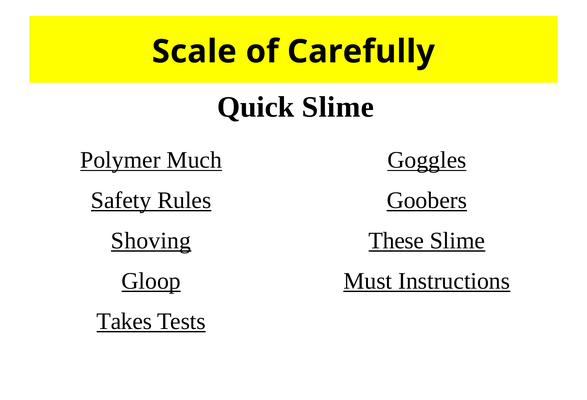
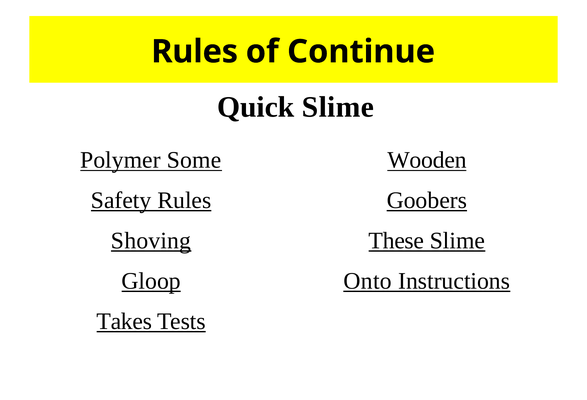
Scale: Scale -> Rules (195, 52)
Carefully: Carefully -> Continue (361, 52)
Much: Much -> Some (194, 160)
Goggles: Goggles -> Wooden (427, 160)
Must: Must -> Onto (368, 281)
